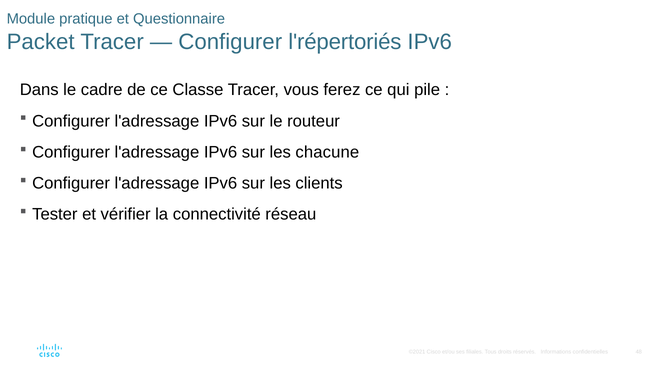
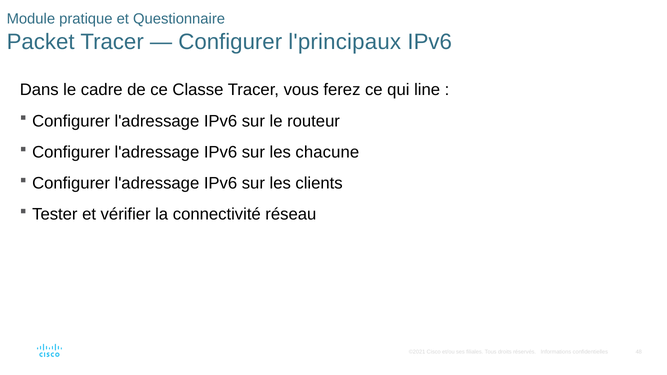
l'répertoriés: l'répertoriés -> l'principaux (345, 42)
pile: pile -> line (427, 90)
